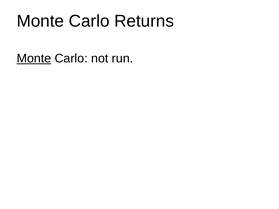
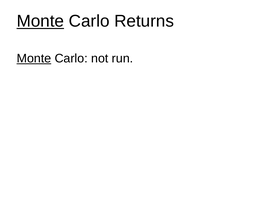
Monte underline: none -> present (40, 21)
